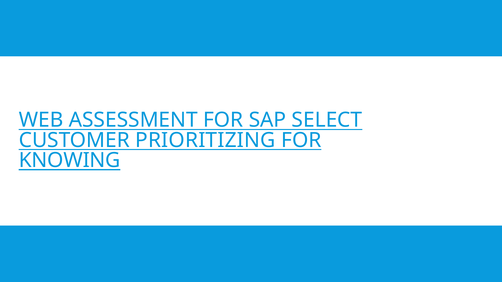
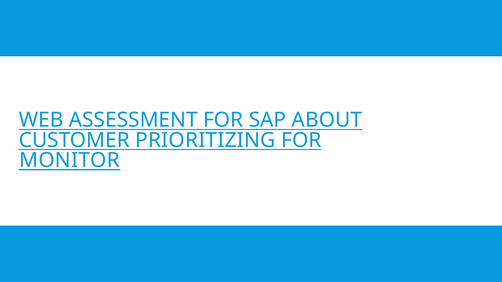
SELECT: SELECT -> ABOUT (327, 120)
KNOWING: KNOWING -> MONITOR (69, 160)
